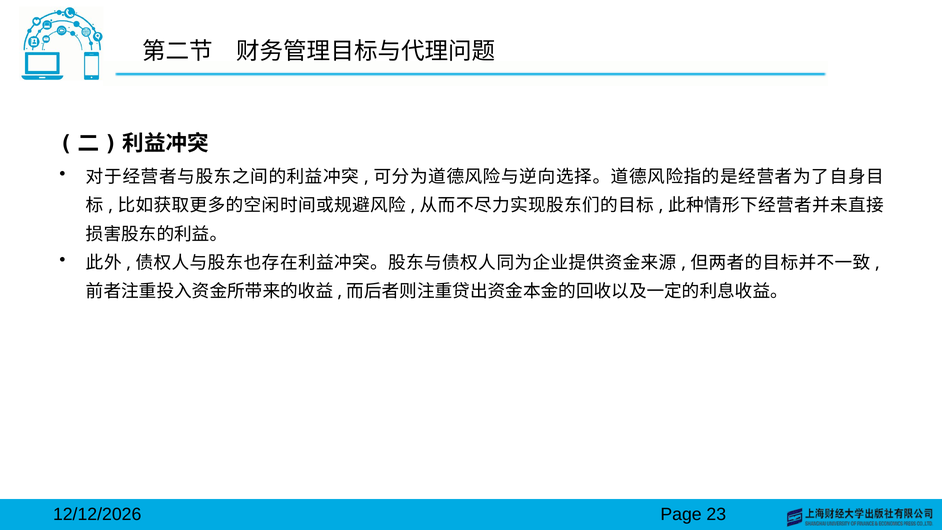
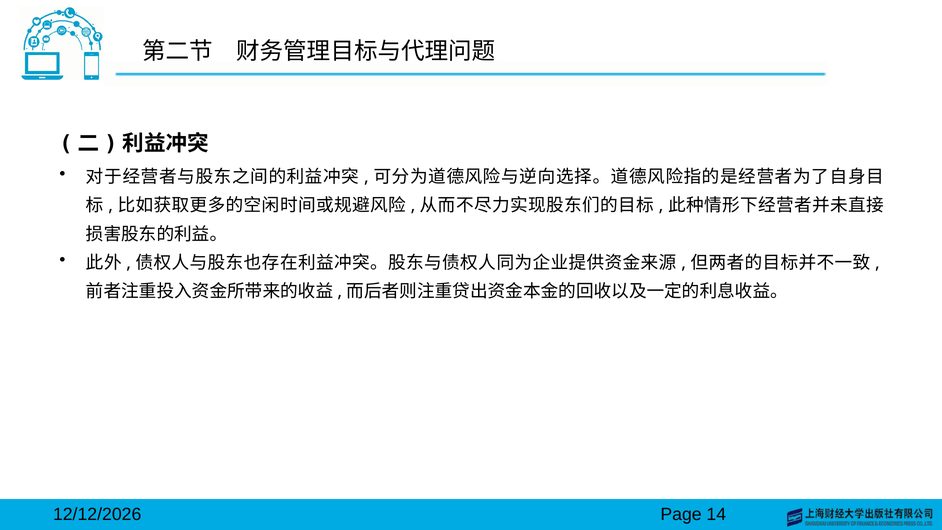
23: 23 -> 14 (716, 514)
